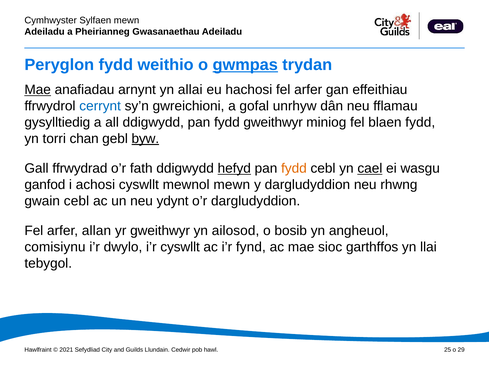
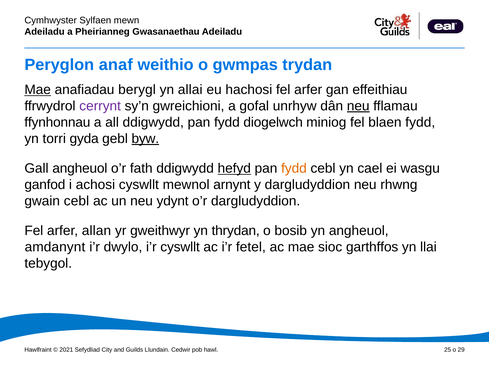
Peryglon fydd: fydd -> anaf (116, 65)
gwmpas underline: present -> none (245, 65)
arnynt: arnynt -> berygl (137, 90)
cerrynt colour: blue -> purple (100, 106)
neu underline: none -> present (358, 106)
gysylltiedig: gysylltiedig -> ffynhonnau (57, 123)
fydd gweithwyr: gweithwyr -> diogelwch (273, 123)
chan: chan -> gyda (84, 139)
Gall ffrwydrad: ffrwydrad -> angheuol (80, 169)
cael underline: present -> none (370, 169)
mewnol mewn: mewn -> arnynt (232, 185)
ailosod: ailosod -> thrydan (236, 231)
comisiynu: comisiynu -> amdanynt (55, 248)
fynd: fynd -> fetel (251, 248)
